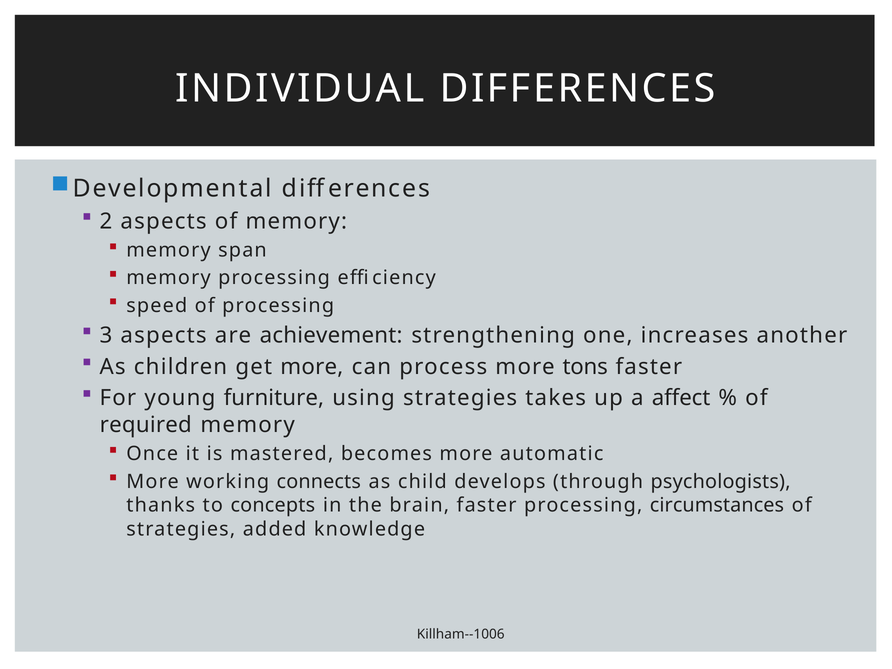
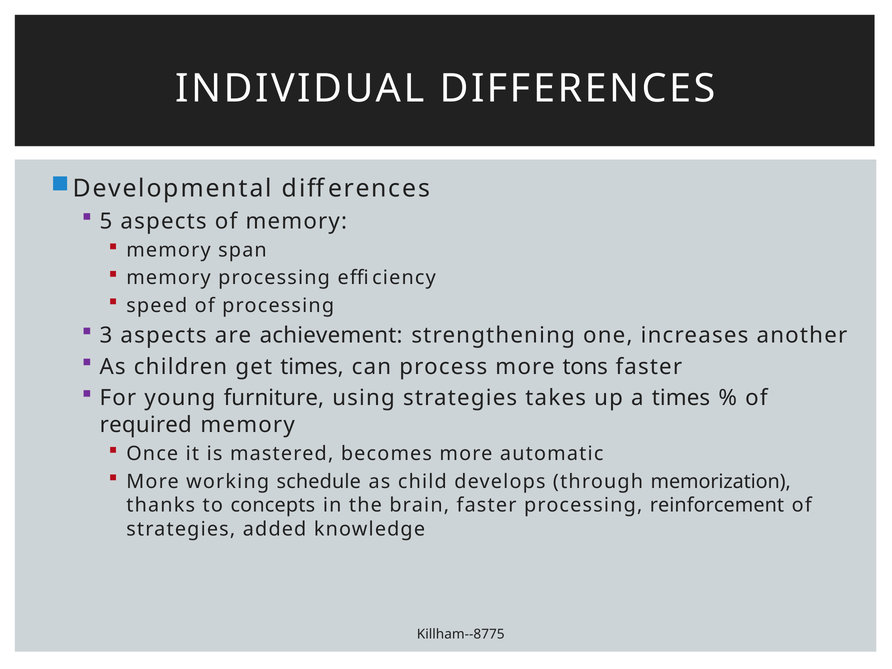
2: 2 -> 5 (106, 221)
get more: more -> times (312, 367)
a affect: affect -> times (681, 398)
connects: connects -> schedule (319, 482)
psychologists: psychologists -> memorization (721, 482)
circumstances: circumstances -> reinforcement (717, 505)
Killham--1006: Killham--1006 -> Killham--8775 (461, 634)
